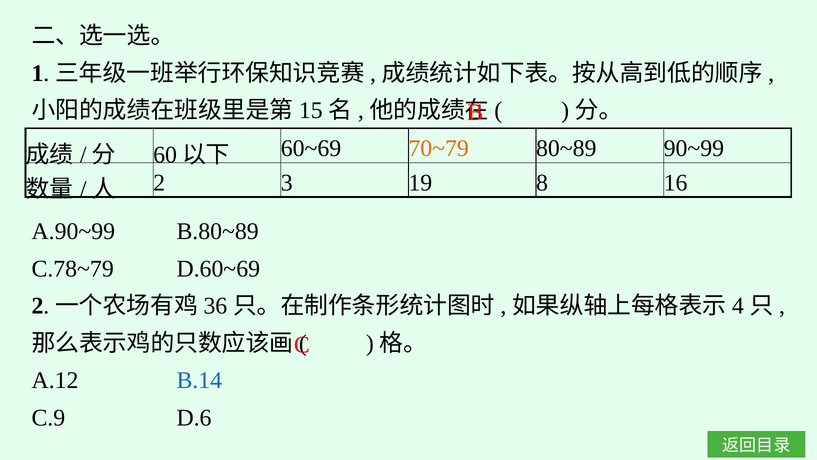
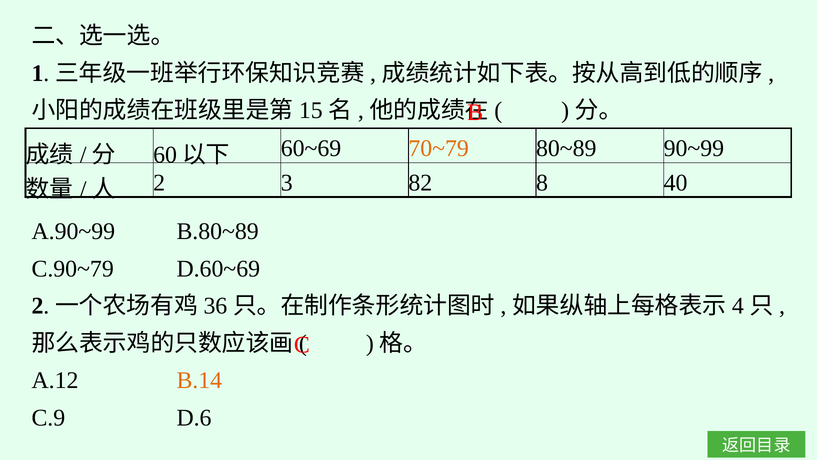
19: 19 -> 82 (420, 182)
16: 16 -> 40 (676, 182)
C.78~79: C.78~79 -> C.90~79 (73, 269)
B.14 colour: blue -> orange (199, 380)
